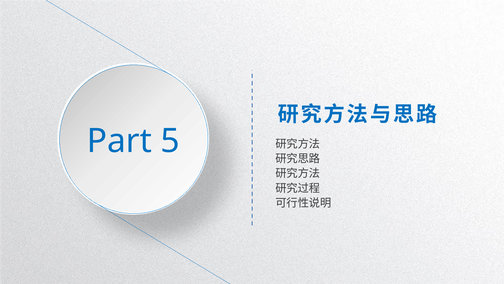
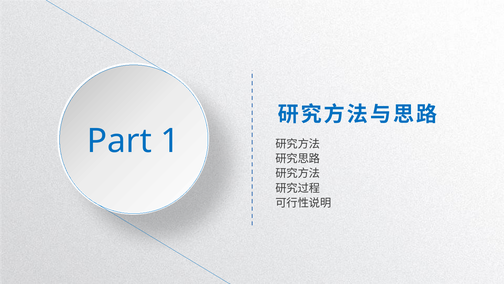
5: 5 -> 1 (170, 141)
